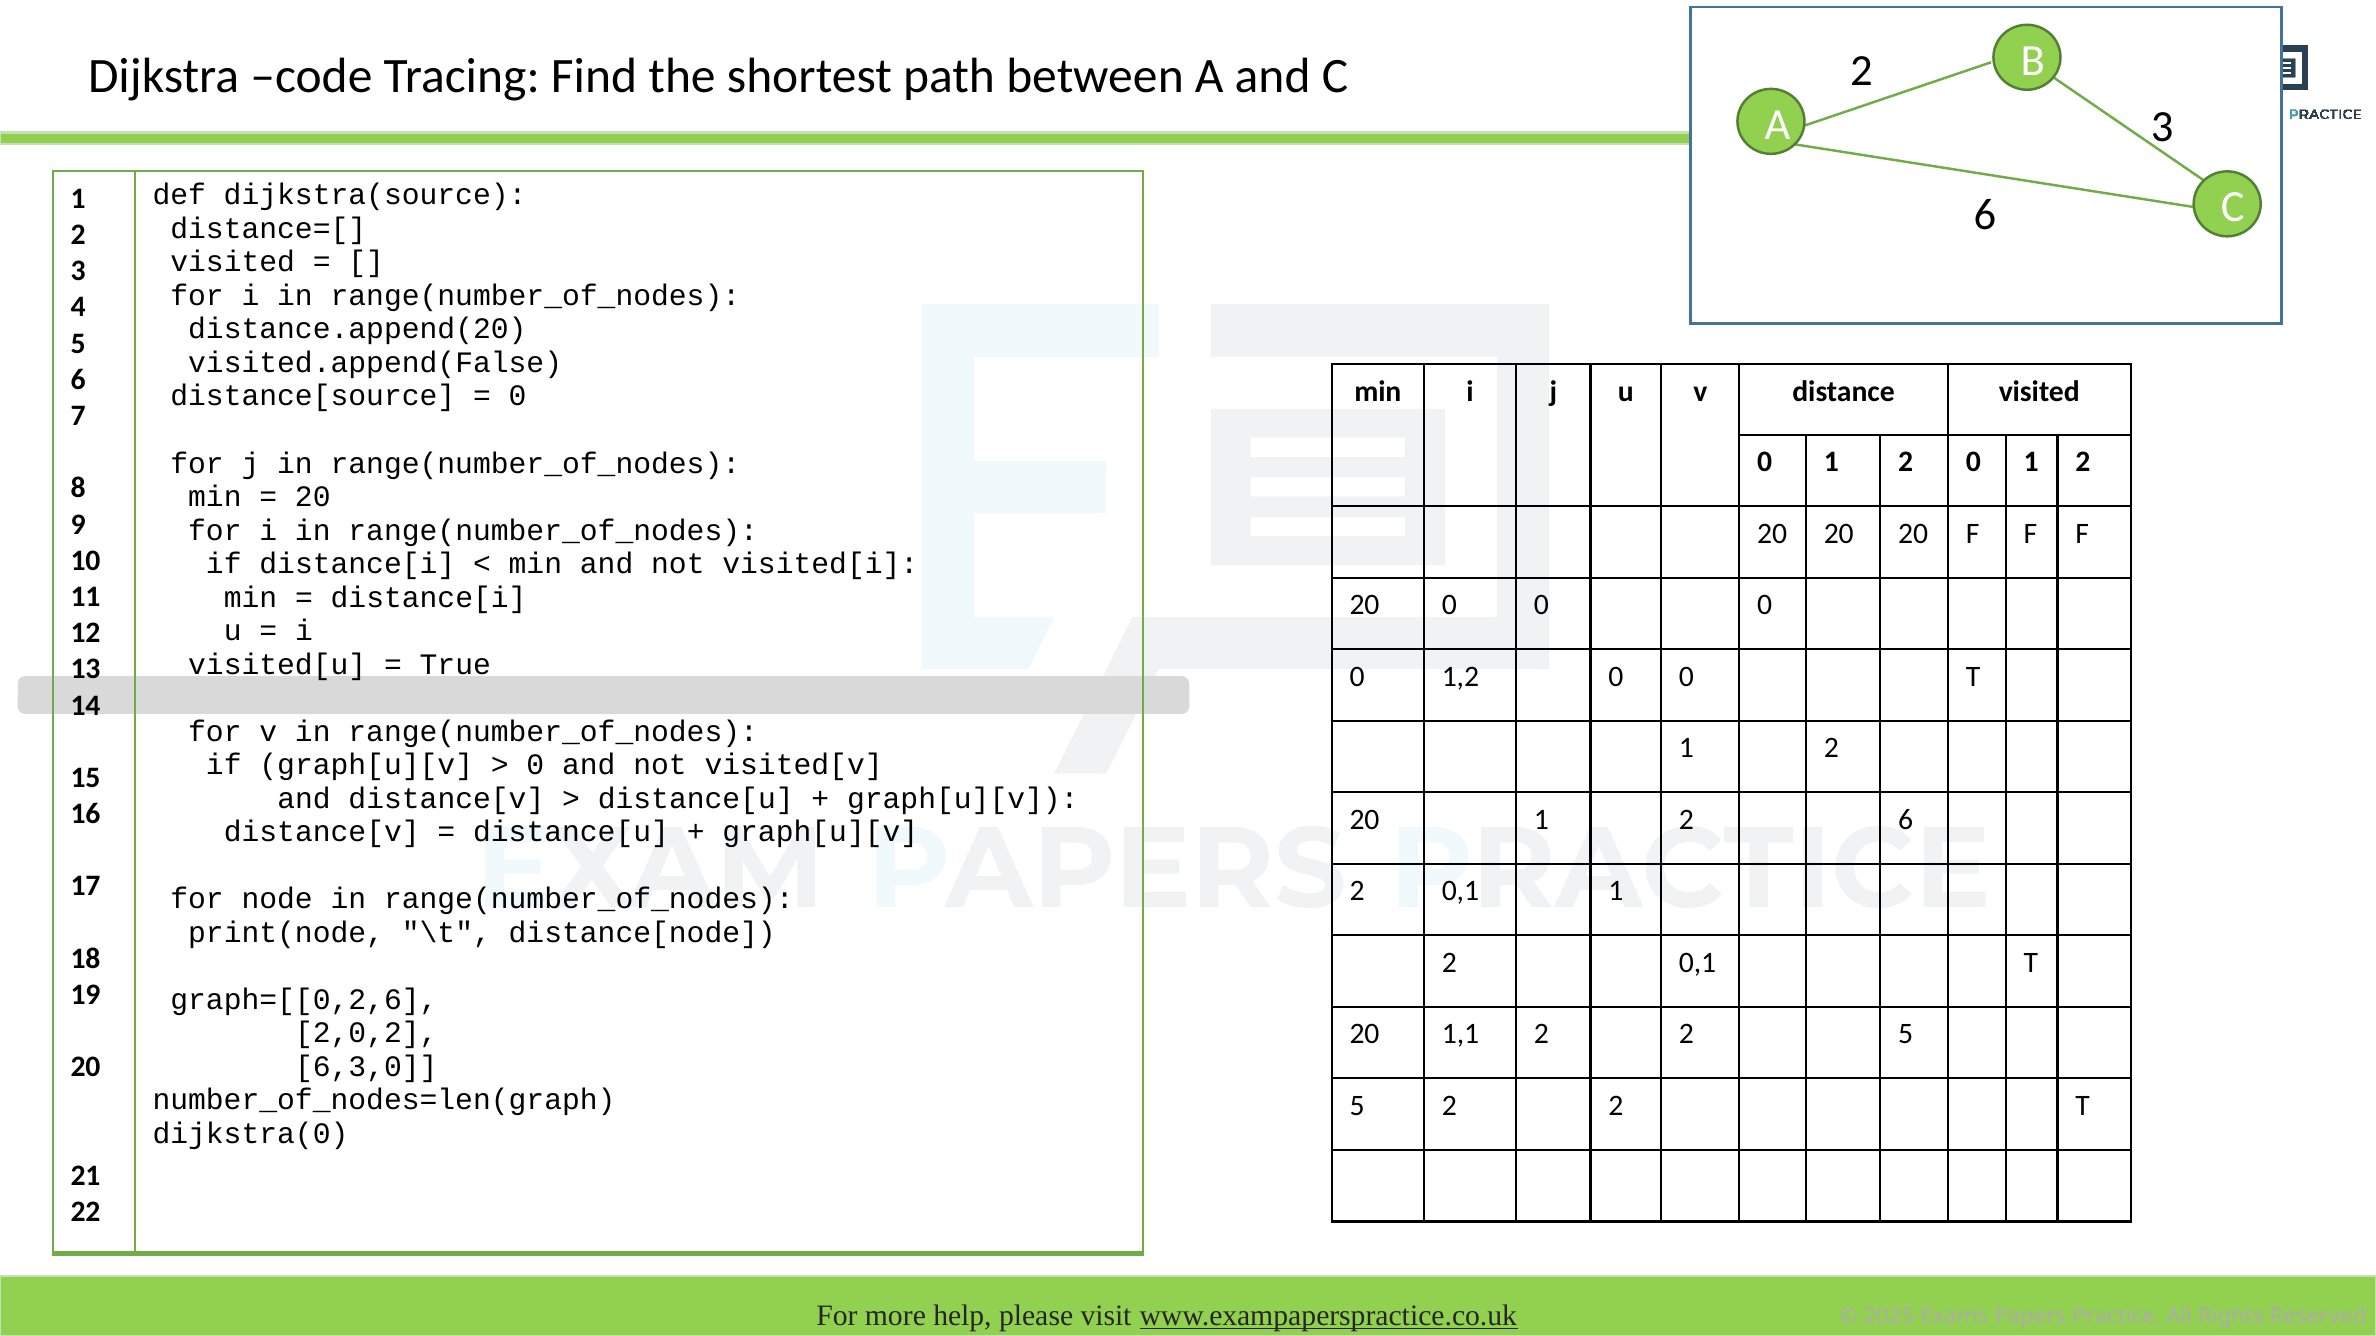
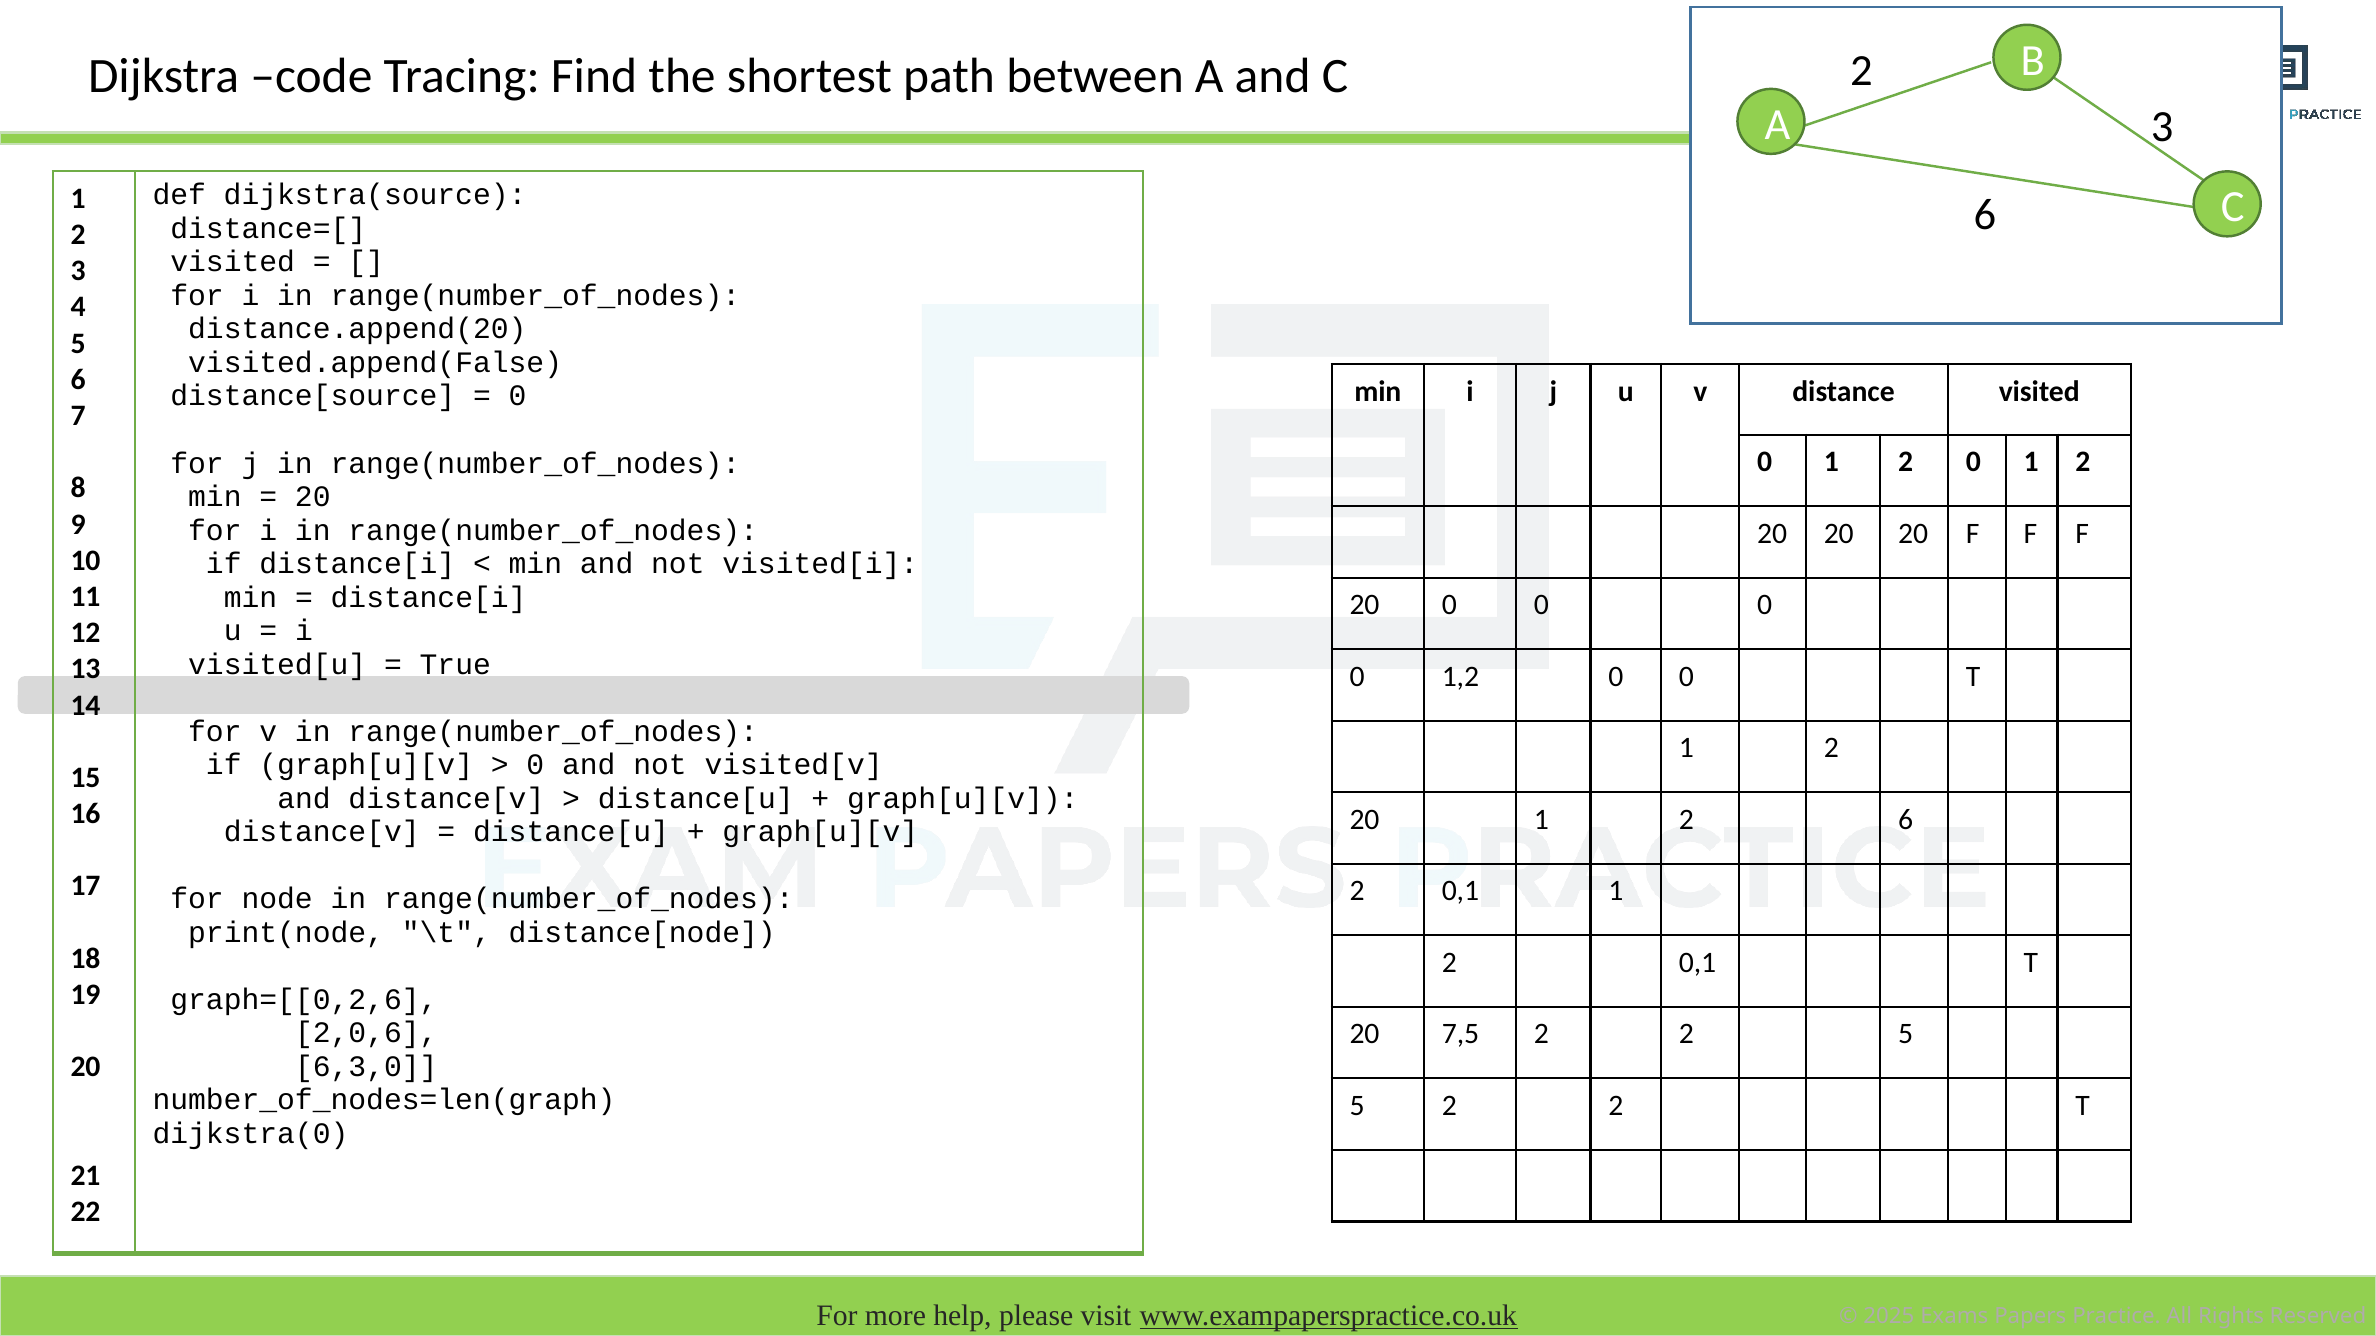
2,0,2: 2,0,2 -> 2,0,6 (366, 1034)
1,1: 1,1 -> 7,5 (1460, 1035)
